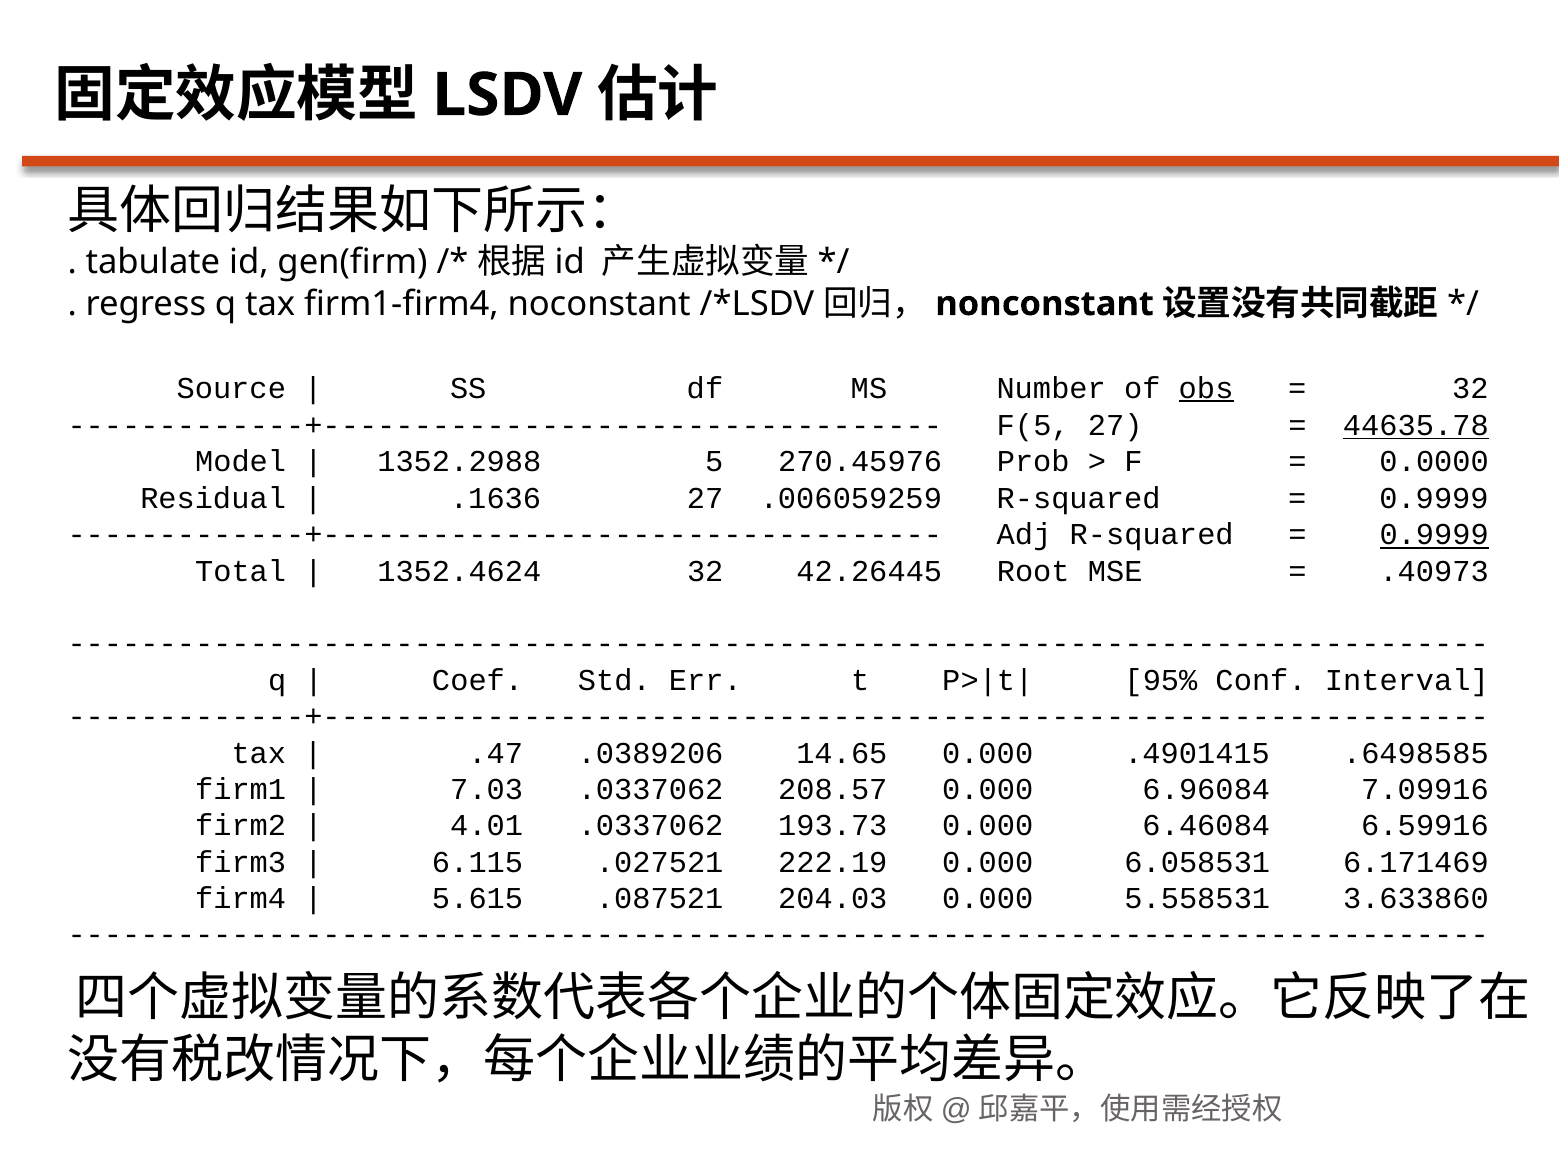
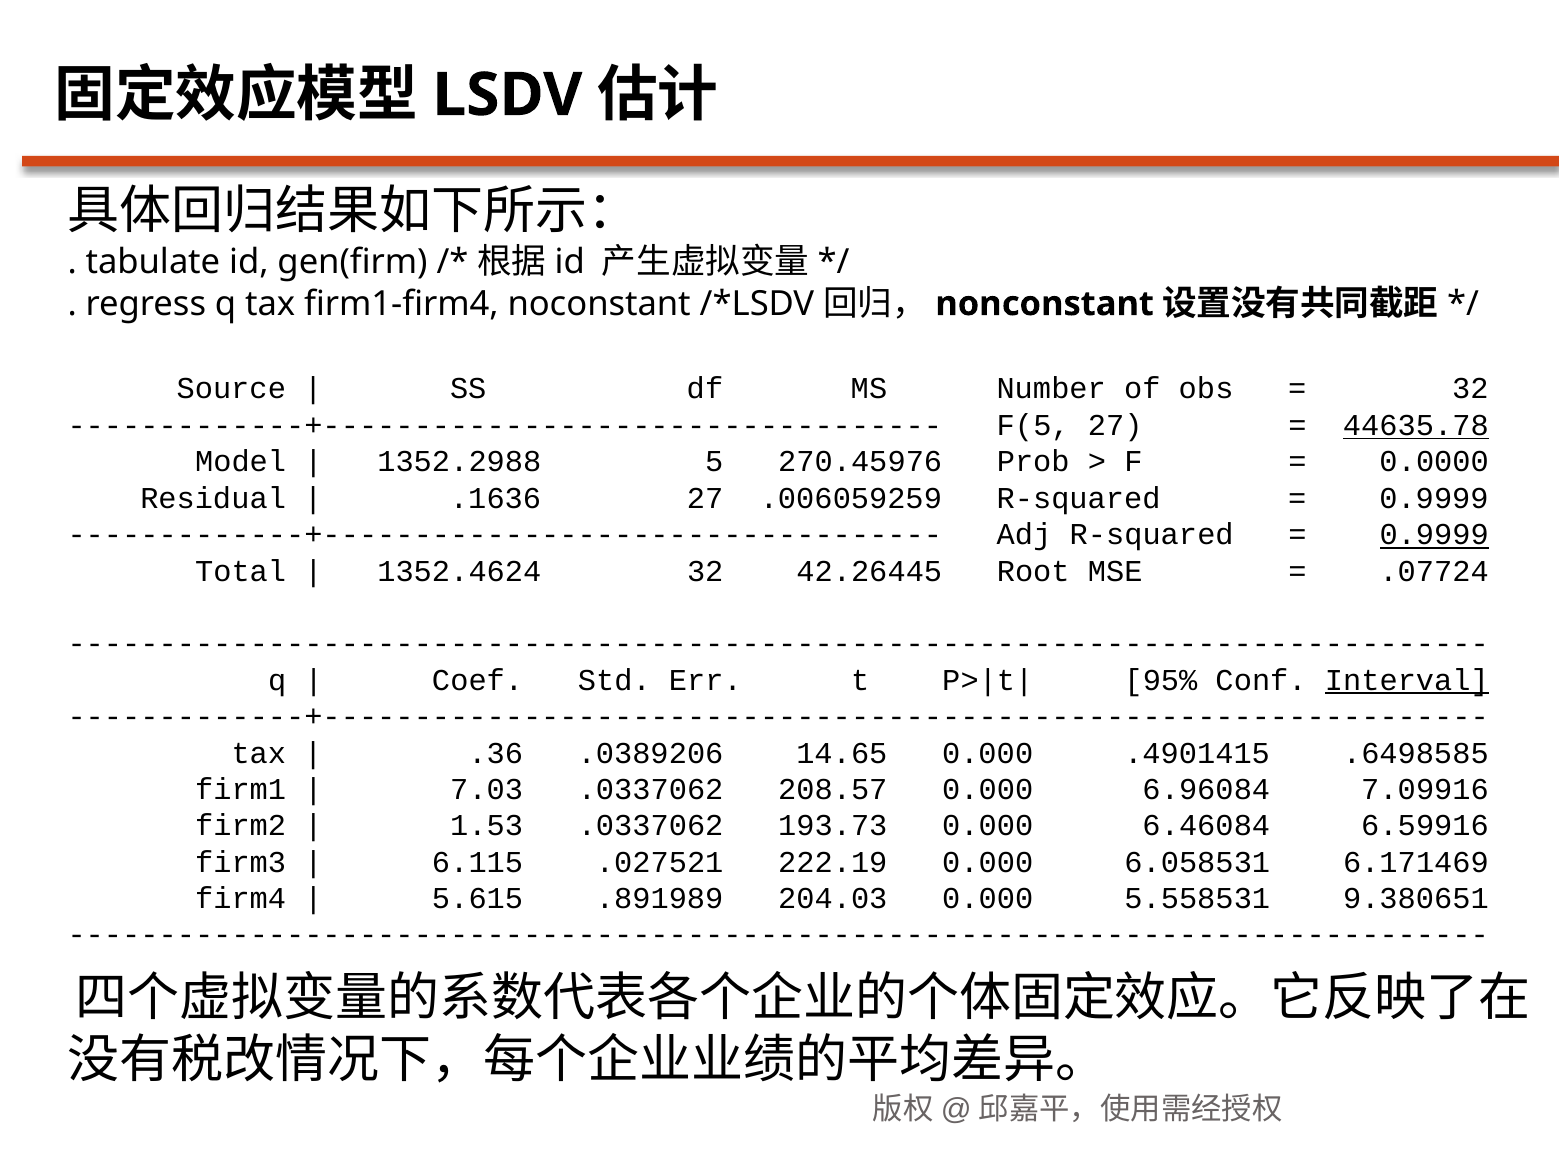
obs underline: present -> none (1206, 388)
.40973: .40973 -> .07724 (1434, 571)
Interval underline: none -> present (1407, 680)
.47: .47 -> .36 (496, 753)
4.01: 4.01 -> 1.53 (487, 826)
.087521: .087521 -> .891989 (660, 899)
3.633860: 3.633860 -> 9.380651 (1416, 899)
